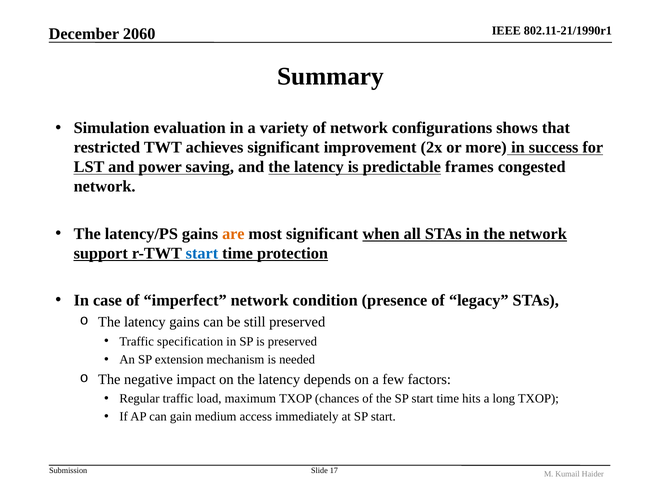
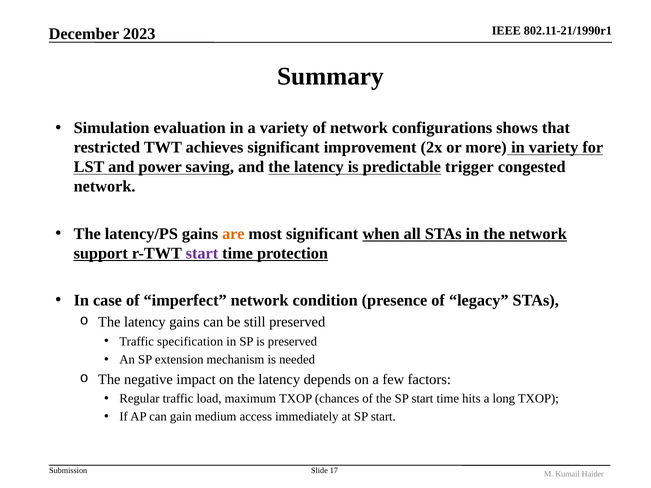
2060: 2060 -> 2023 (139, 34)
in success: success -> variety (554, 148)
frames: frames -> trigger (469, 167)
start colour: blue -> purple (202, 253)
